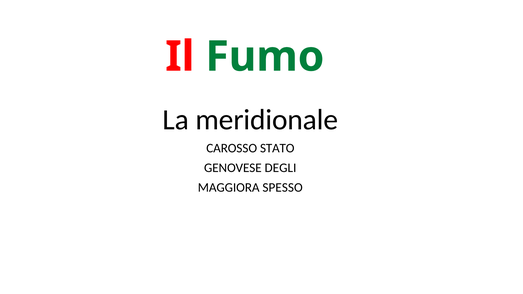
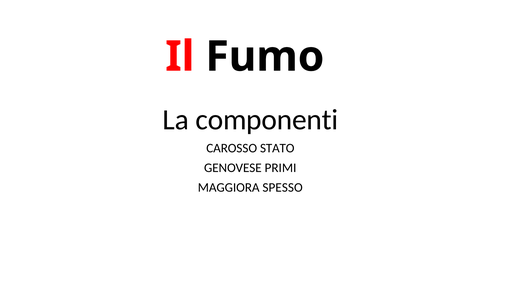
Fumo colour: green -> black (265, 57)
meridionale: meridionale -> componenti (267, 120)
DEGLI: DEGLI -> PRIMI (281, 168)
